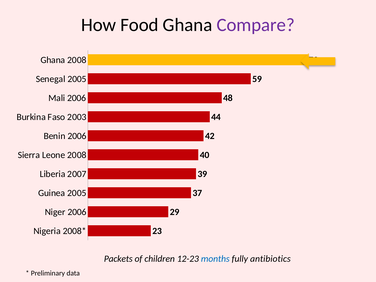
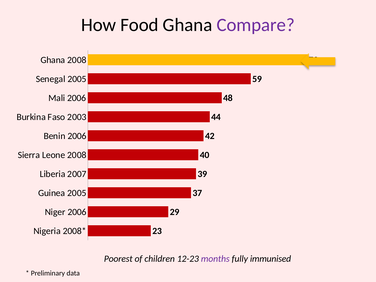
Packets: Packets -> Poorest (118, 259)
months colour: blue -> purple (215, 259)
antibiotics: antibiotics -> immunised (271, 259)
